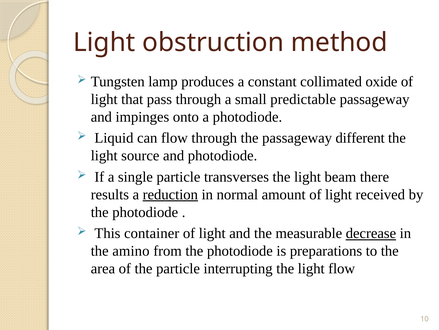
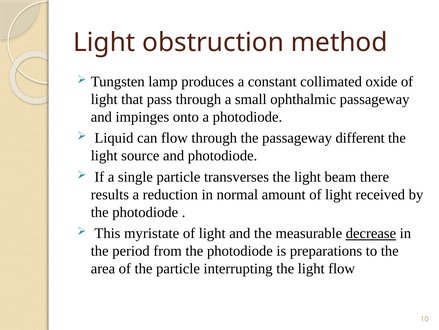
predictable: predictable -> ophthalmic (303, 99)
reduction underline: present -> none (170, 194)
container: container -> myristate (152, 233)
amino: amino -> period (131, 251)
